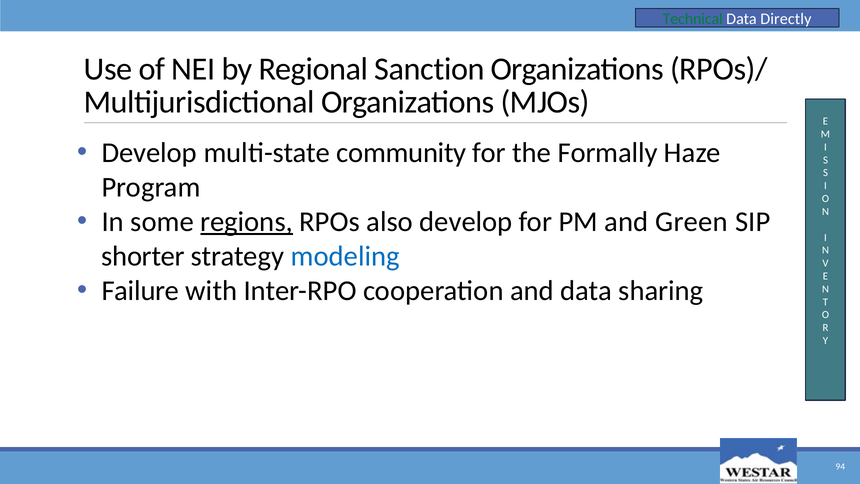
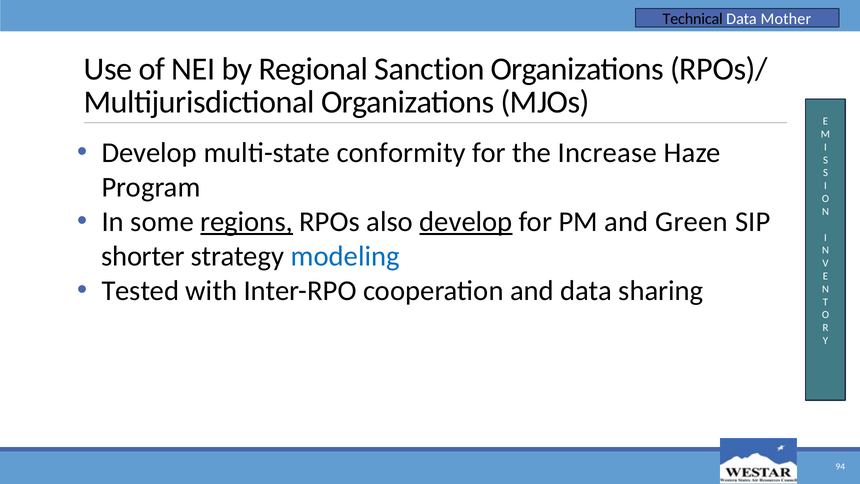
Technical colour: green -> black (693, 19)
Directly: Directly -> Mother (786, 19)
community: community -> conformity (401, 153)
Formally: Formally -> Increase (607, 153)
develop underline: none -> present (466, 222)
Failure: Failure -> Tested (140, 290)
